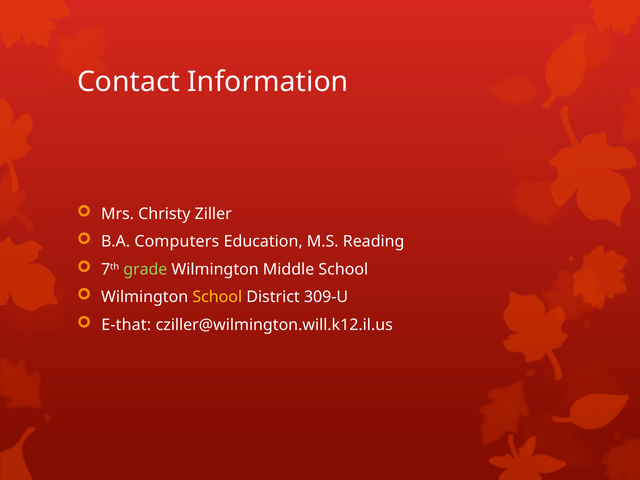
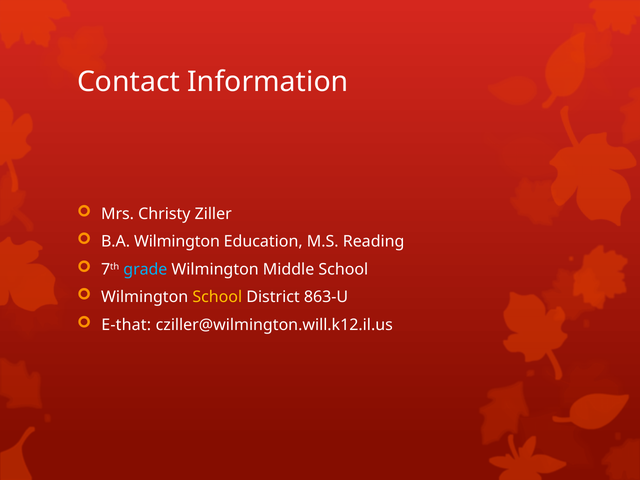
B.A Computers: Computers -> Wilmington (177, 242)
grade colour: light green -> light blue (145, 269)
309-U: 309-U -> 863-U (326, 297)
